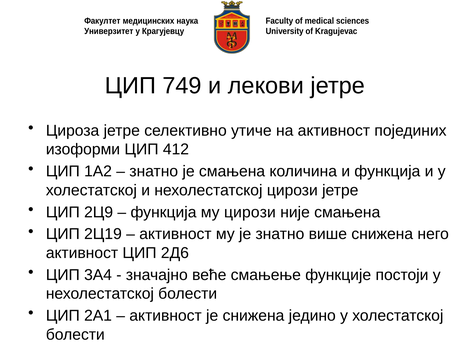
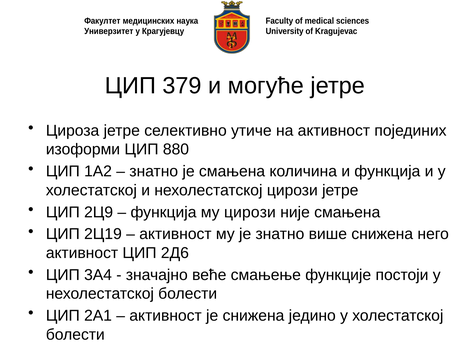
749: 749 -> 379 (182, 86)
лекови: лекови -> могуће (266, 86)
412: 412 -> 880 (176, 149)
